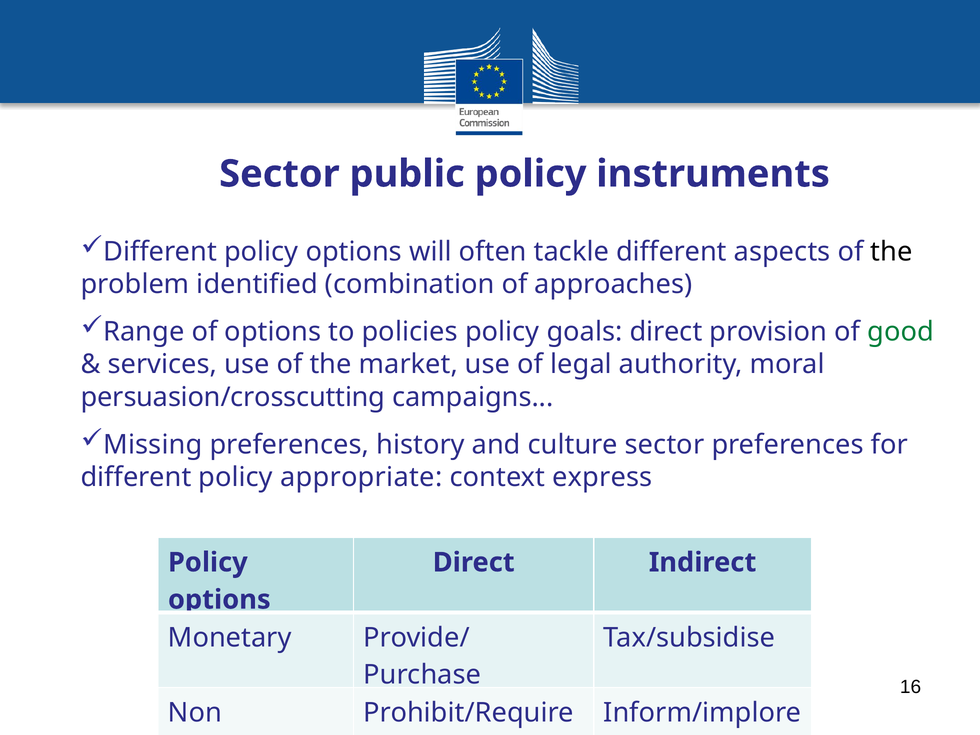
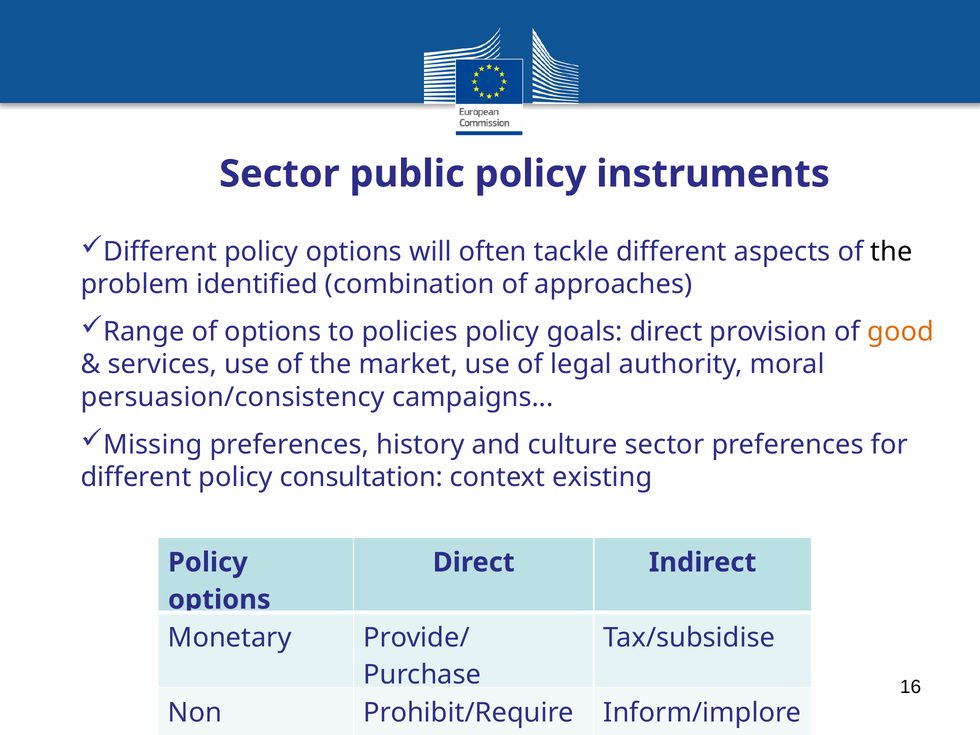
good colour: green -> orange (901, 332)
persuasion/crosscutting: persuasion/crosscutting -> persuasion/consistency (233, 397)
appropriate: appropriate -> consultation (361, 477)
express: express -> existing (602, 477)
